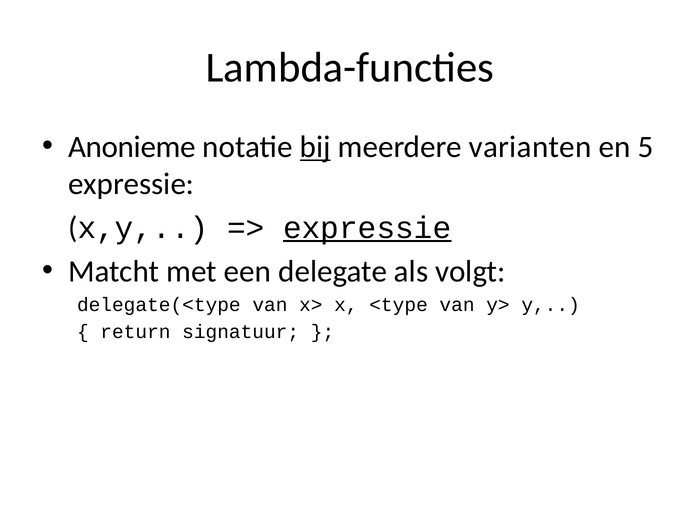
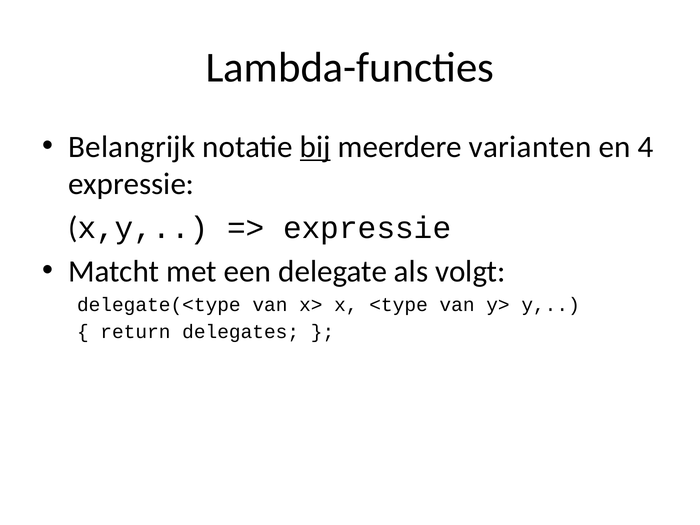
Anonieme: Anonieme -> Belangrijk (132, 147)
5: 5 -> 4 (646, 147)
expressie underline: present -> none (367, 228)
signatuur: signatuur -> delegates (241, 332)
